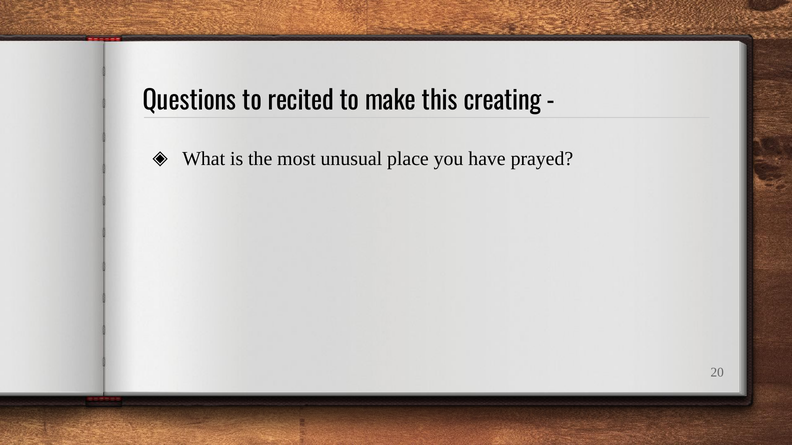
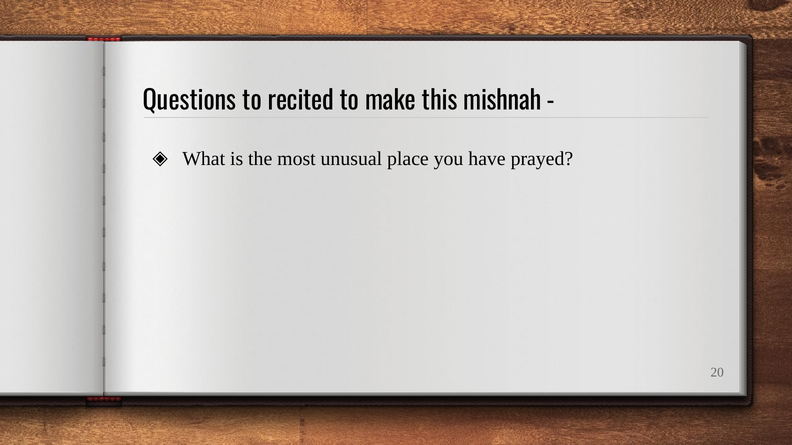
creating: creating -> mishnah (502, 101)
